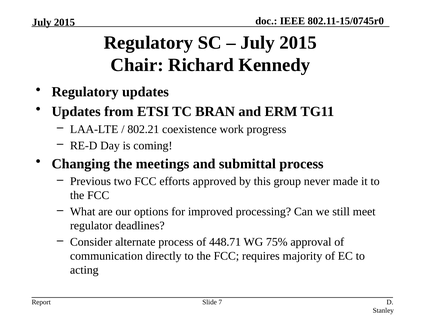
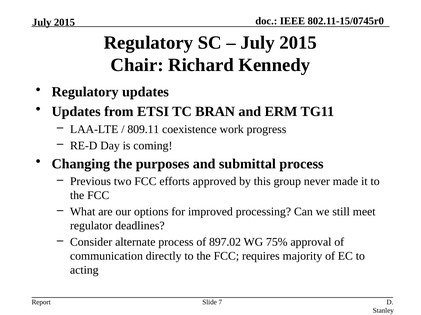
802.21: 802.21 -> 809.11 (143, 129)
meetings: meetings -> purposes (163, 164)
448.71: 448.71 -> 897.02 (225, 243)
